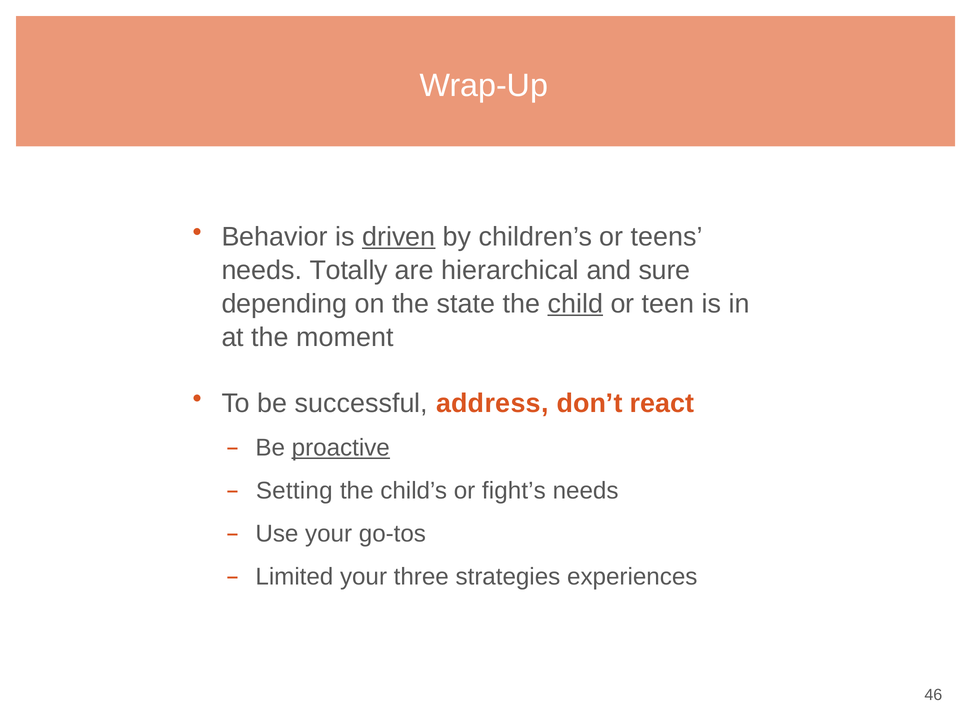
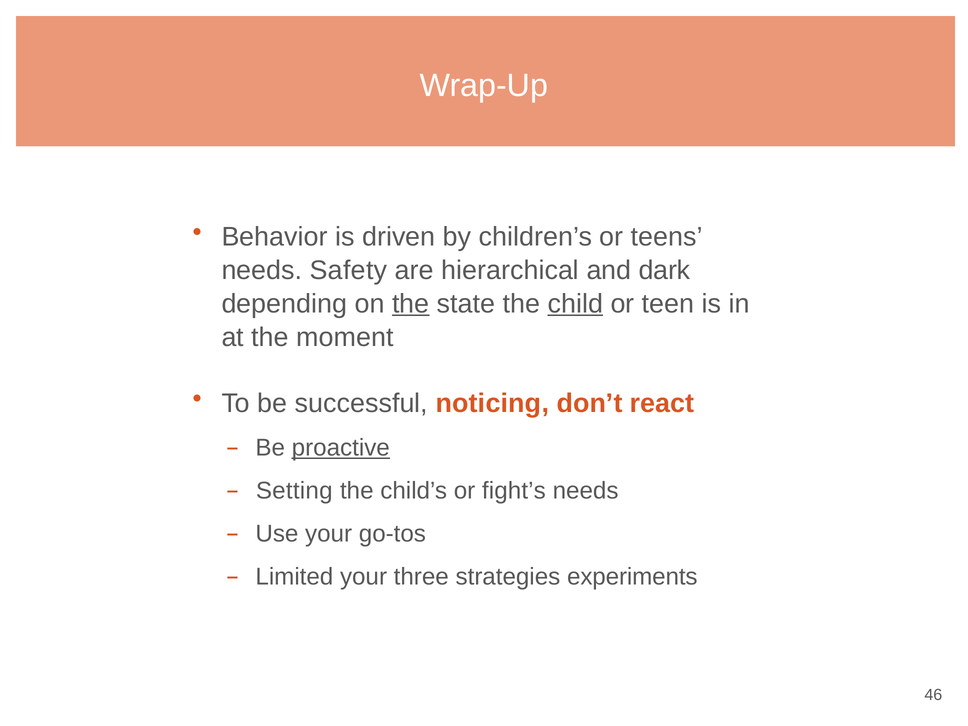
driven underline: present -> none (399, 237)
Totally: Totally -> Safety (349, 270)
sure: sure -> dark (664, 270)
the underline: none -> present (411, 304)
address: address -> noticing (492, 403)
experiences: experiences -> experiments (632, 577)
